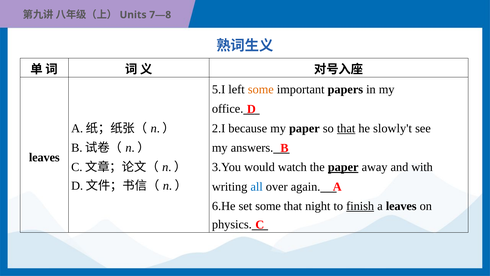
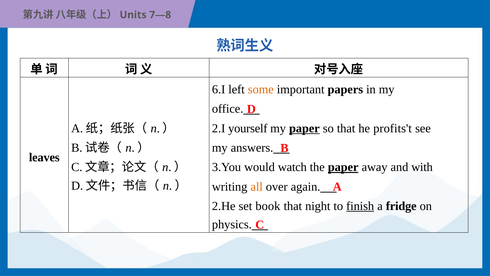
5.I: 5.I -> 6.I (219, 89)
because: because -> yourself (248, 128)
paper underline: none -> present (304, 128)
that underline: present -> none (346, 128)
slowly't: slowly't -> profits't (393, 128)
all colour: blue -> orange (257, 186)
6.He: 6.He -> 2.He (224, 206)
set some: some -> book (268, 206)
a leaves: leaves -> fridge (401, 206)
